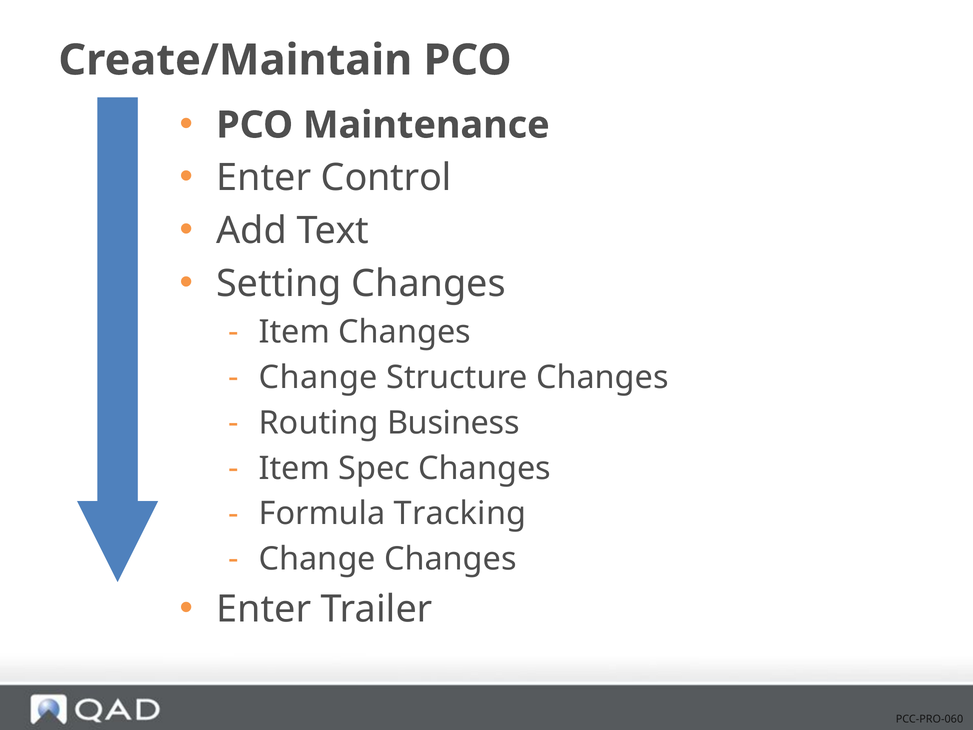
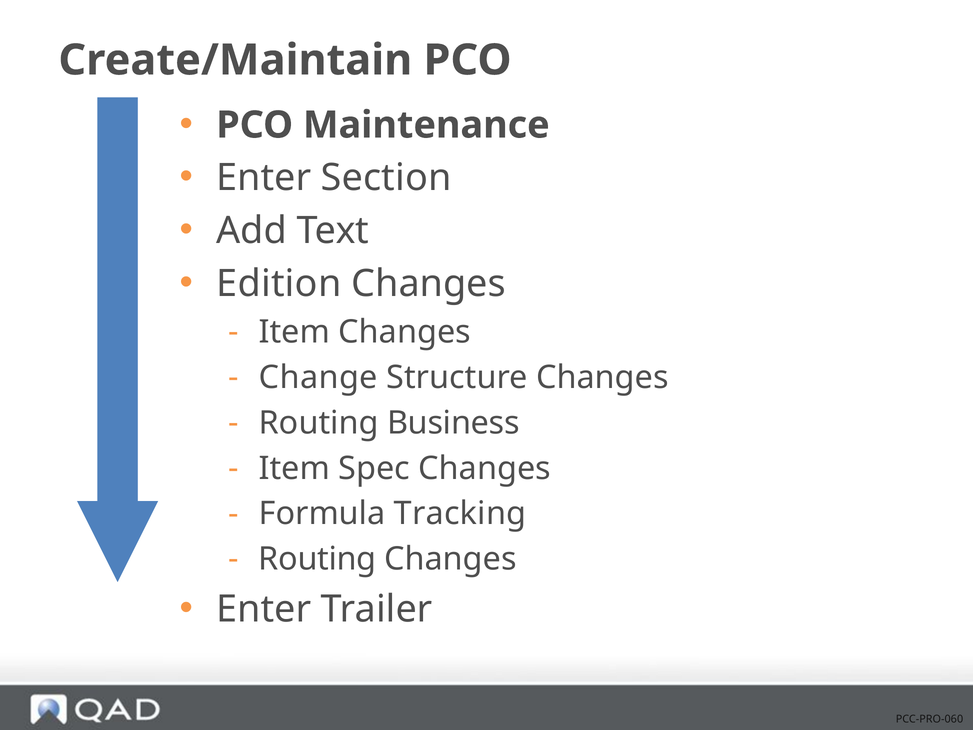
Control: Control -> Section (386, 178)
Setting: Setting -> Edition (279, 284)
Change: Change -> Routing (317, 559)
